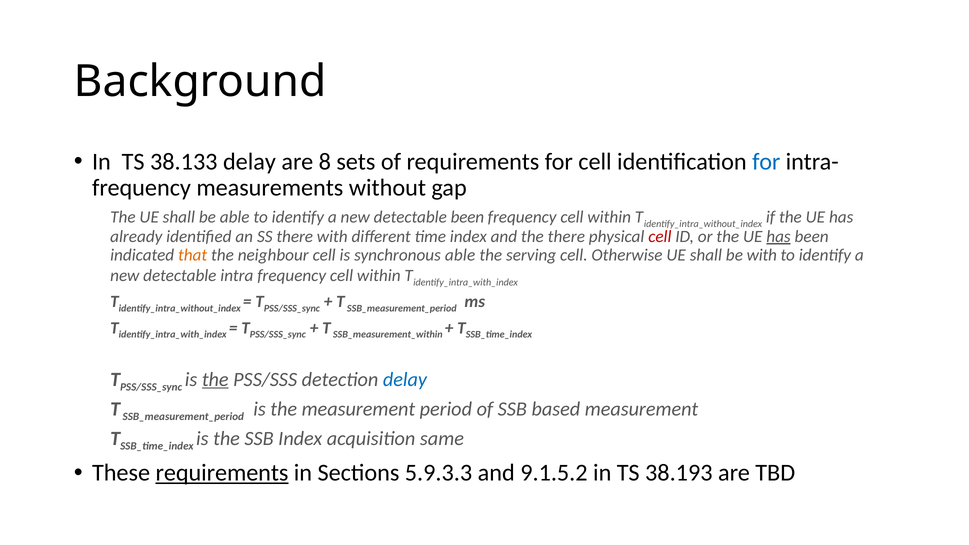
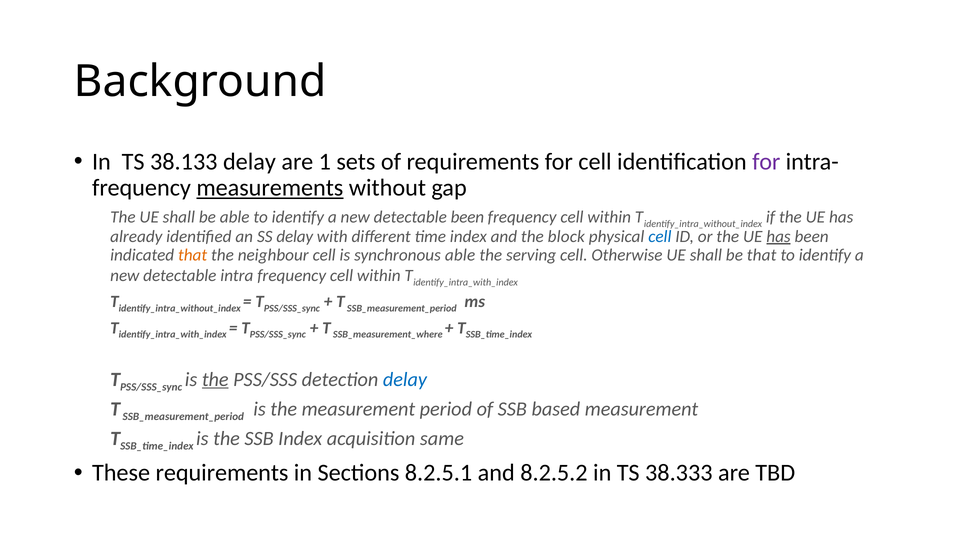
8: 8 -> 1 (325, 162)
for colour: blue -> purple (766, 162)
measurements underline: none -> present (270, 188)
SS there: there -> delay (295, 236)
the there: there -> block (566, 236)
cell colour: red -> blue (660, 236)
be with: with -> that (762, 255)
SSB_measurement_within: SSB_measurement_within -> SSB_measurement_where (388, 335)
requirements underline: present -> none (222, 473)
5.9.3.3: 5.9.3.3 -> 8.2.5.1 (439, 473)
9.1.5.2: 9.1.5.2 -> 8.2.5.2 (554, 473)
38.193: 38.193 -> 38.333 (679, 473)
